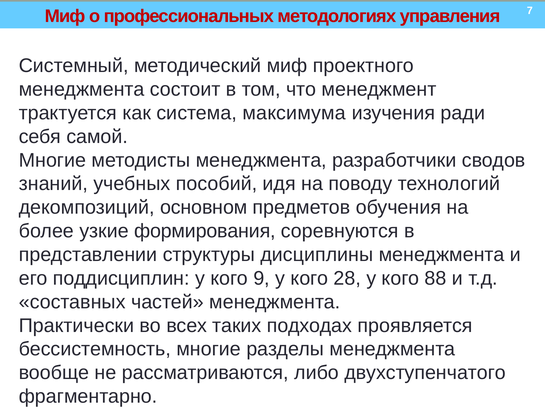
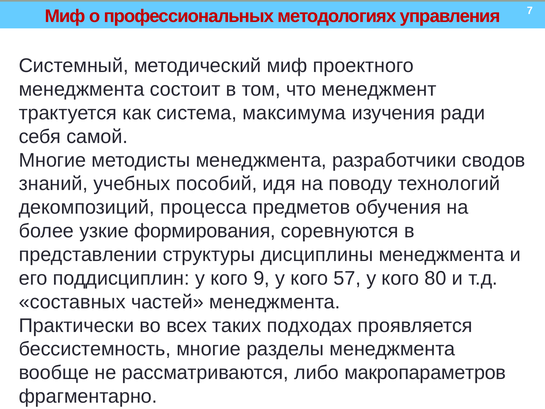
основном: основном -> процесса (204, 207)
28: 28 -> 57 (347, 278)
88: 88 -> 80 (435, 278)
двухступенчатого: двухступенчатого -> макропараметров (425, 373)
